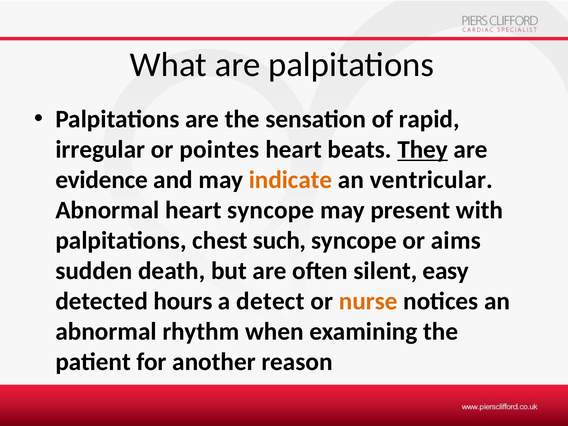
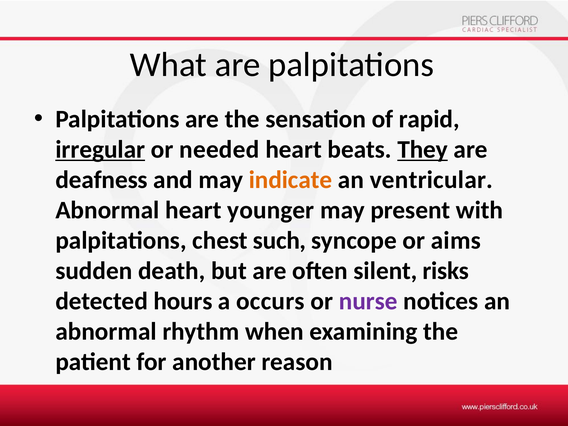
irregular underline: none -> present (100, 150)
pointes: pointes -> needed (219, 150)
evidence: evidence -> deafness (102, 180)
heart syncope: syncope -> younger (271, 210)
easy: easy -> risks (446, 271)
detect: detect -> occurs (270, 301)
nurse colour: orange -> purple (368, 301)
